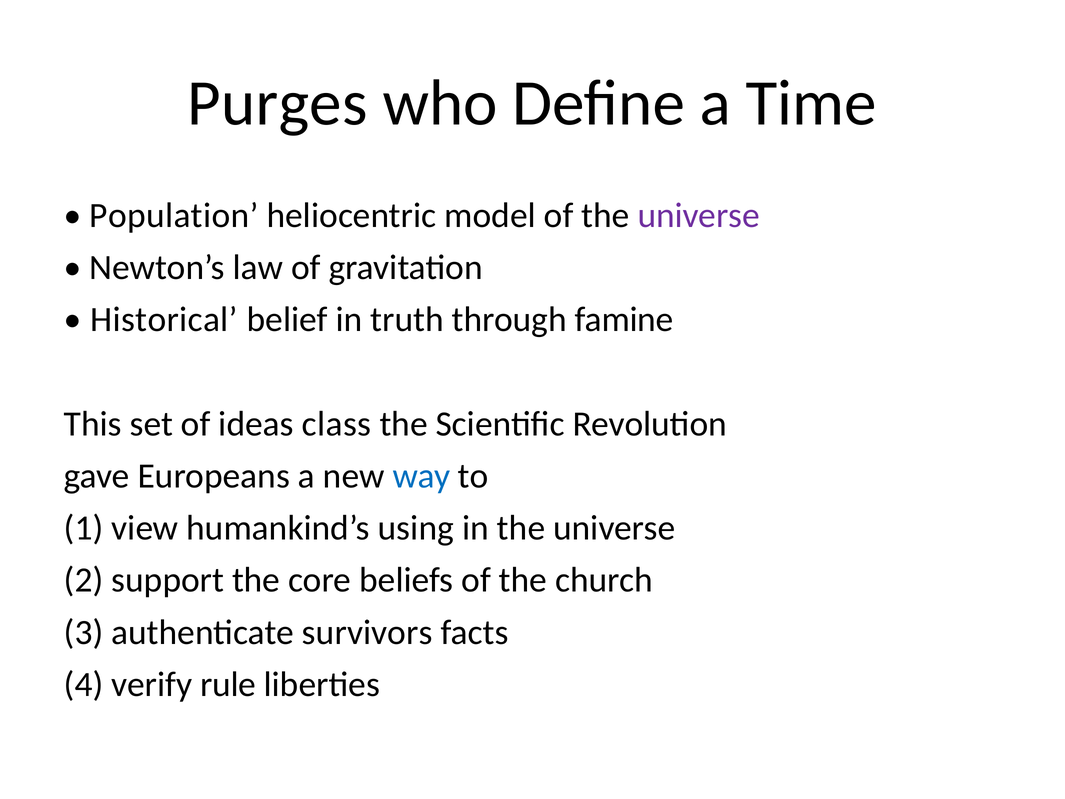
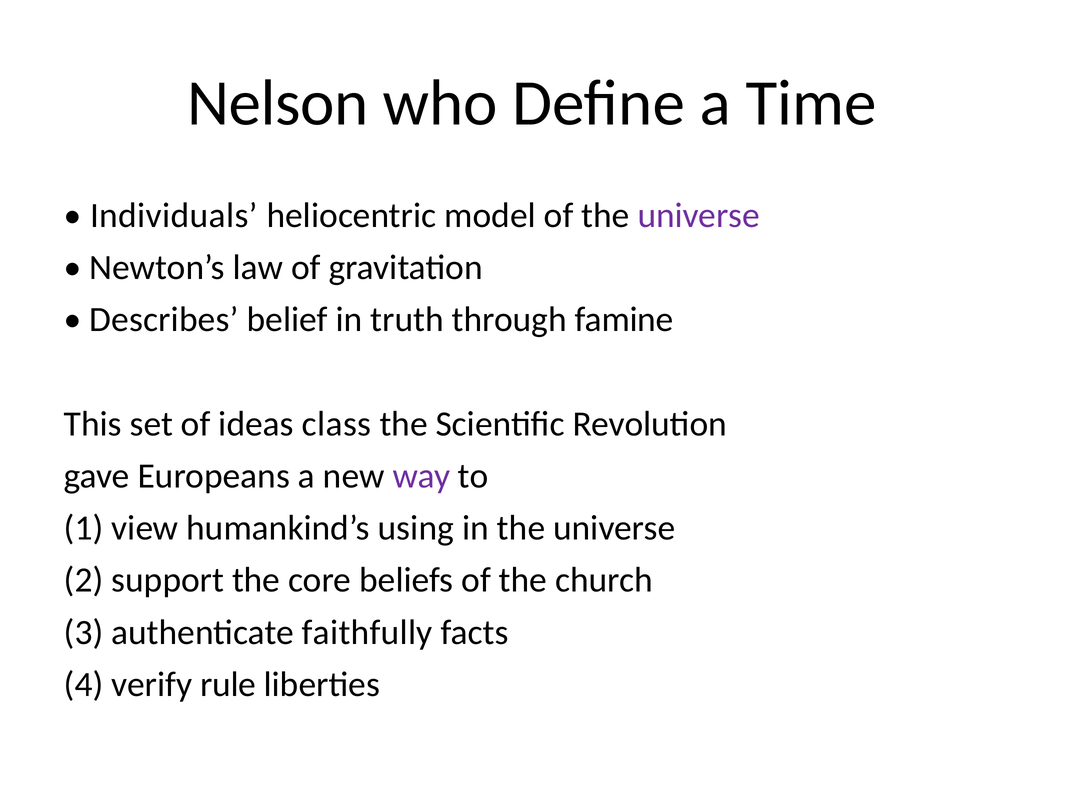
Purges: Purges -> Nelson (278, 103)
Population: Population -> Individuals (174, 215)
Historical: Historical -> Describes (164, 320)
way colour: blue -> purple (421, 476)
survivors: survivors -> faithfully (367, 632)
